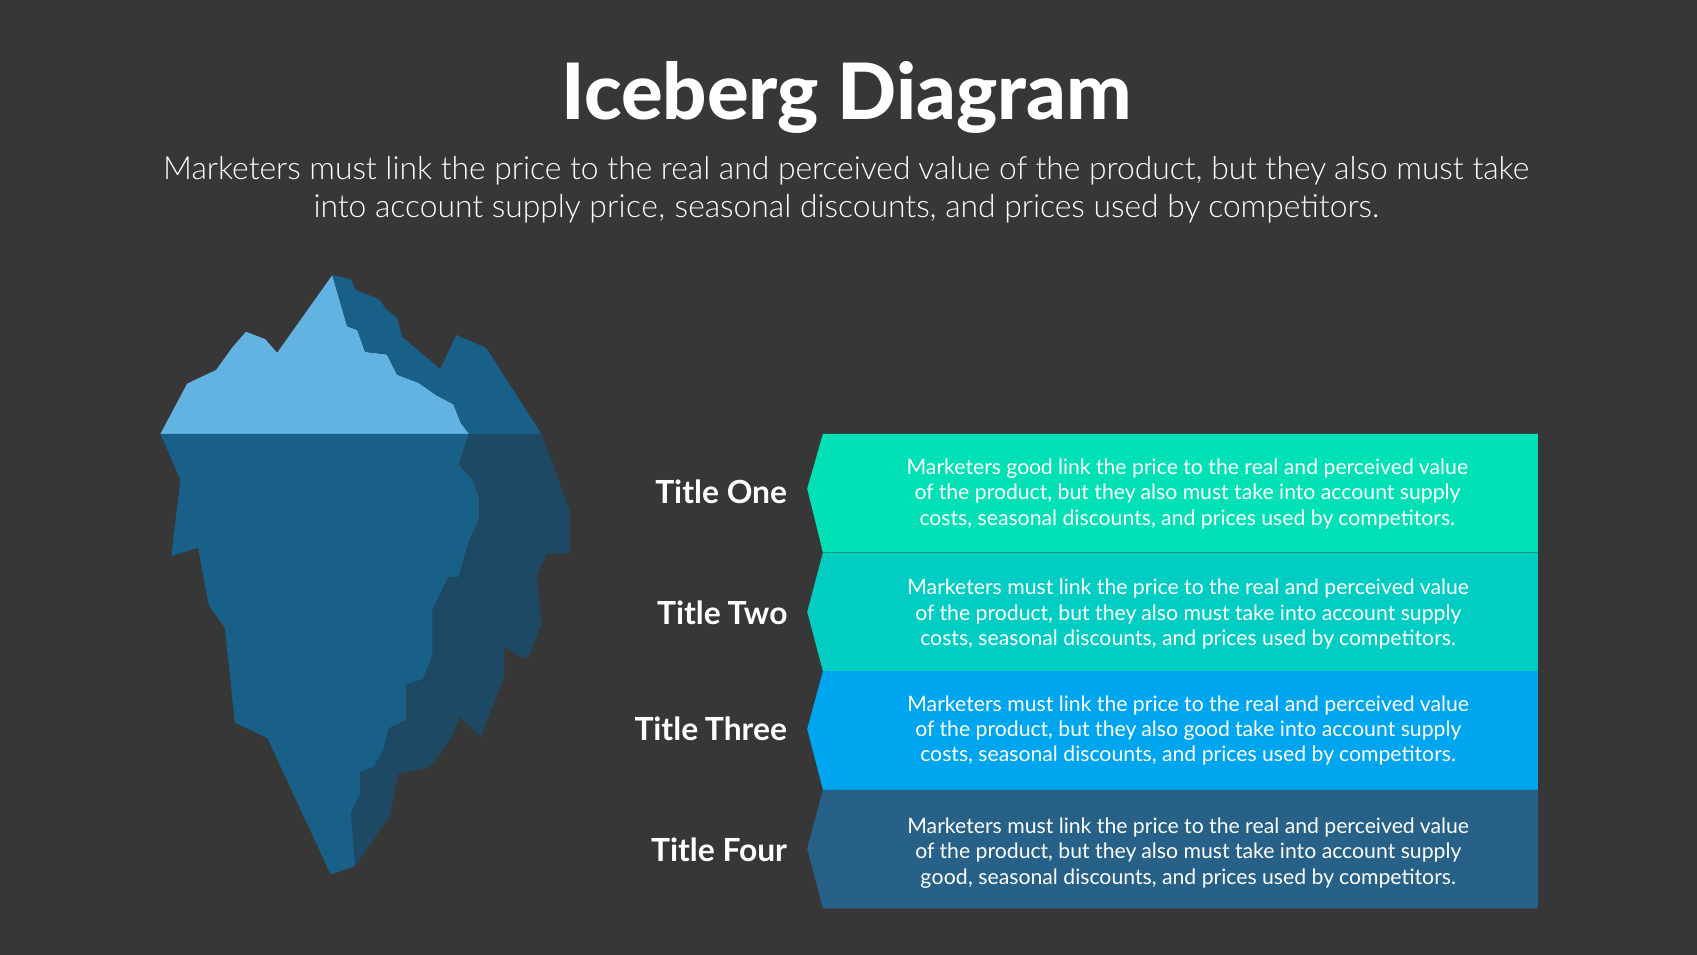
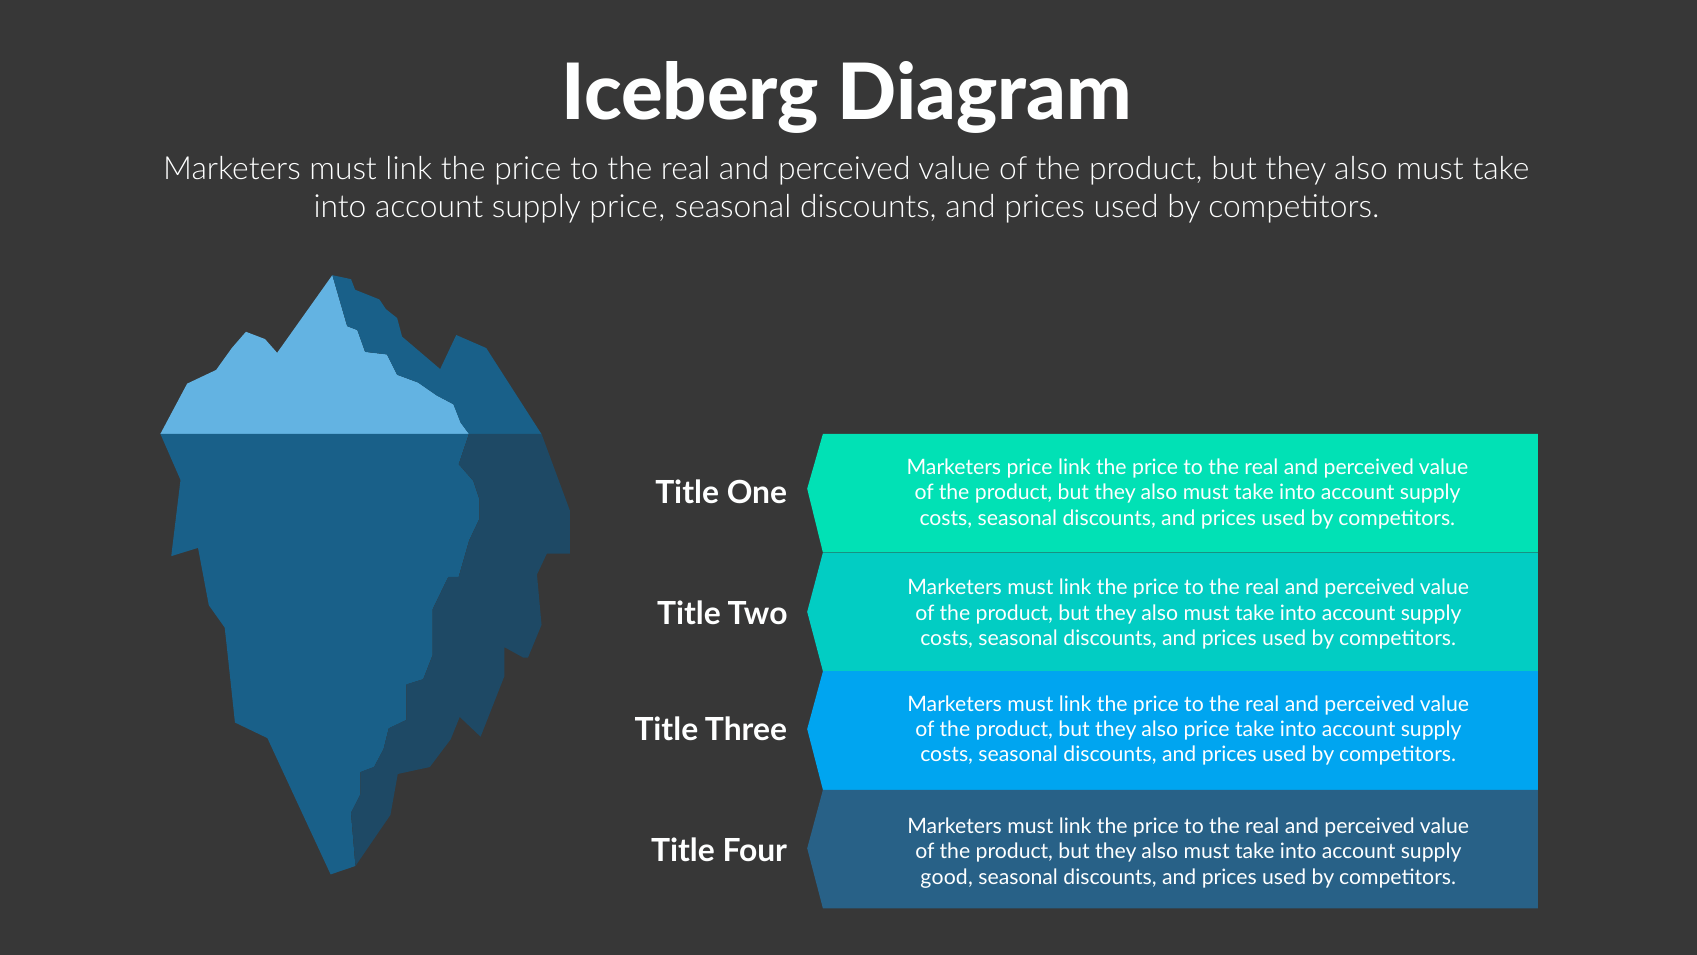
Marketers good: good -> price (1030, 467)
also good: good -> price (1207, 729)
